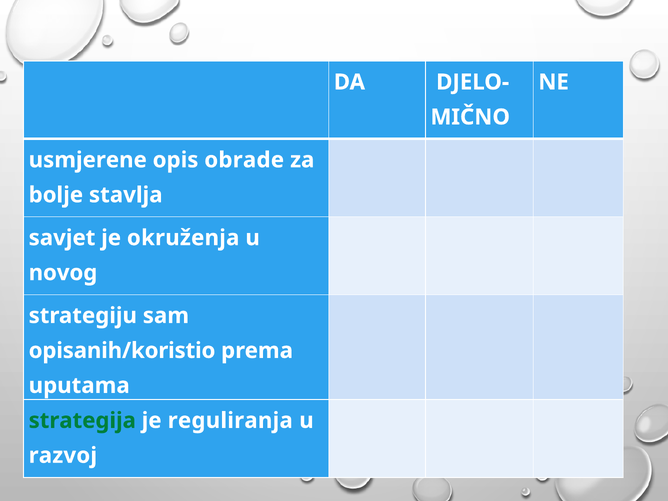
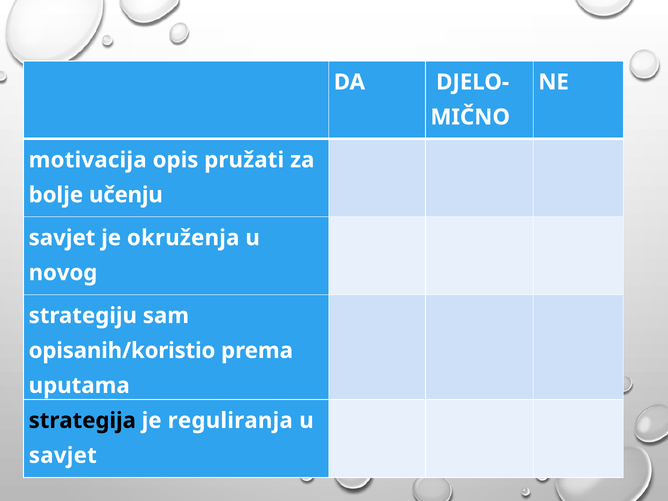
usmjerene: usmjerene -> motivacija (88, 160)
obrade: obrade -> pružati (244, 160)
stavlja: stavlja -> učenju (126, 195)
strategija colour: green -> black (82, 421)
razvoj: razvoj -> savjet (63, 456)
